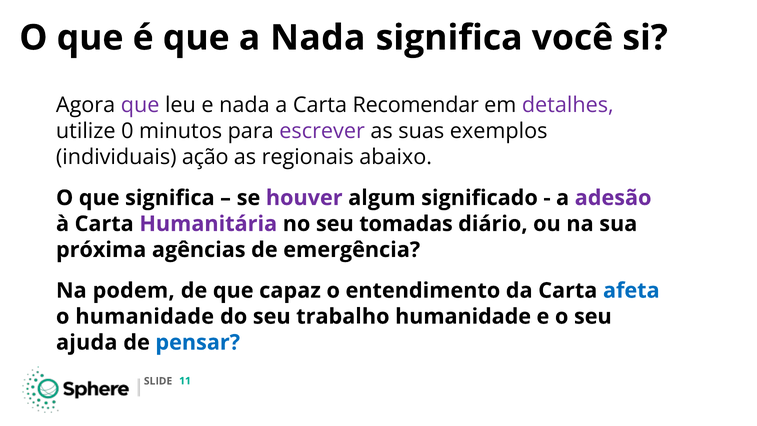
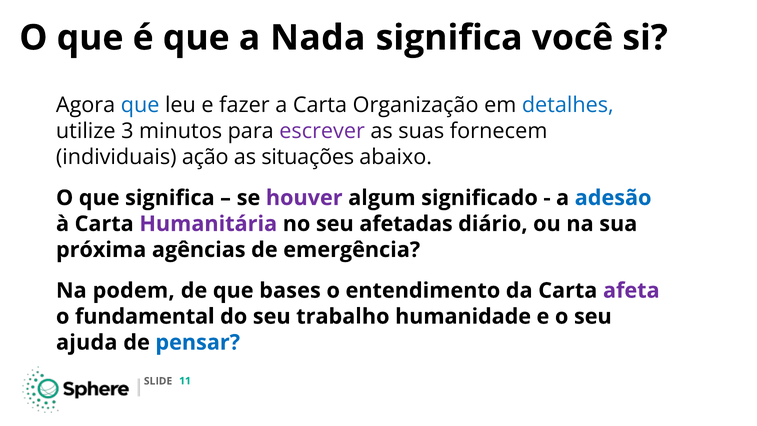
que colour: purple -> blue (140, 105)
e nada: nada -> fazer (244, 105)
Recomendar: Recomendar -> Organização (416, 105)
detalhes colour: purple -> blue (568, 105)
0: 0 -> 3 (127, 131)
exemplos: exemplos -> fornecem (499, 131)
regionais: regionais -> situações (308, 157)
adesão colour: purple -> blue (613, 198)
tomadas: tomadas -> afetadas (406, 224)
capaz: capaz -> bases (290, 290)
afeta colour: blue -> purple (631, 290)
o humanidade: humanidade -> fundamental (145, 316)
